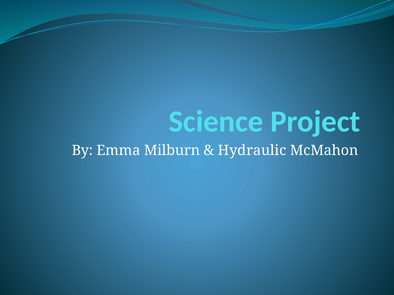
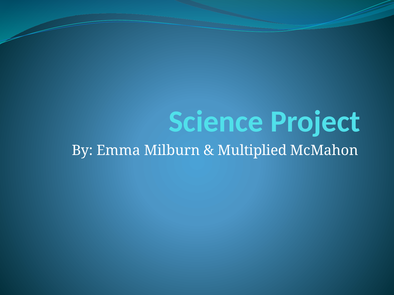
Hydraulic: Hydraulic -> Multiplied (252, 151)
